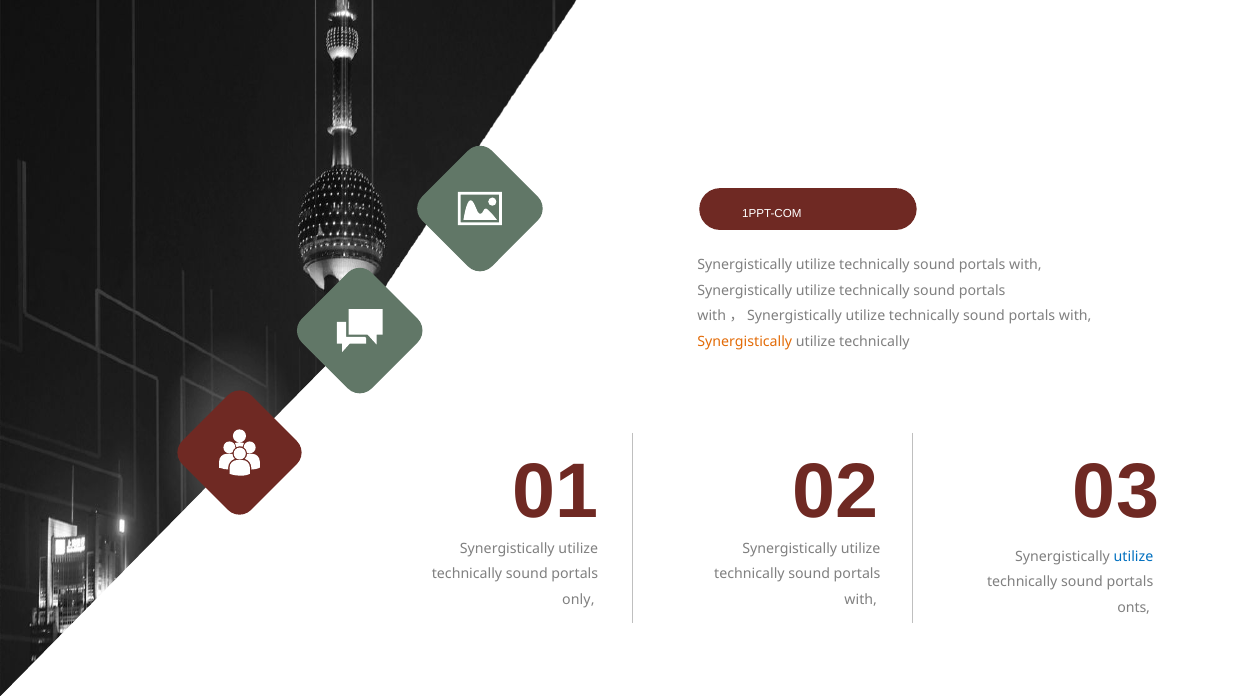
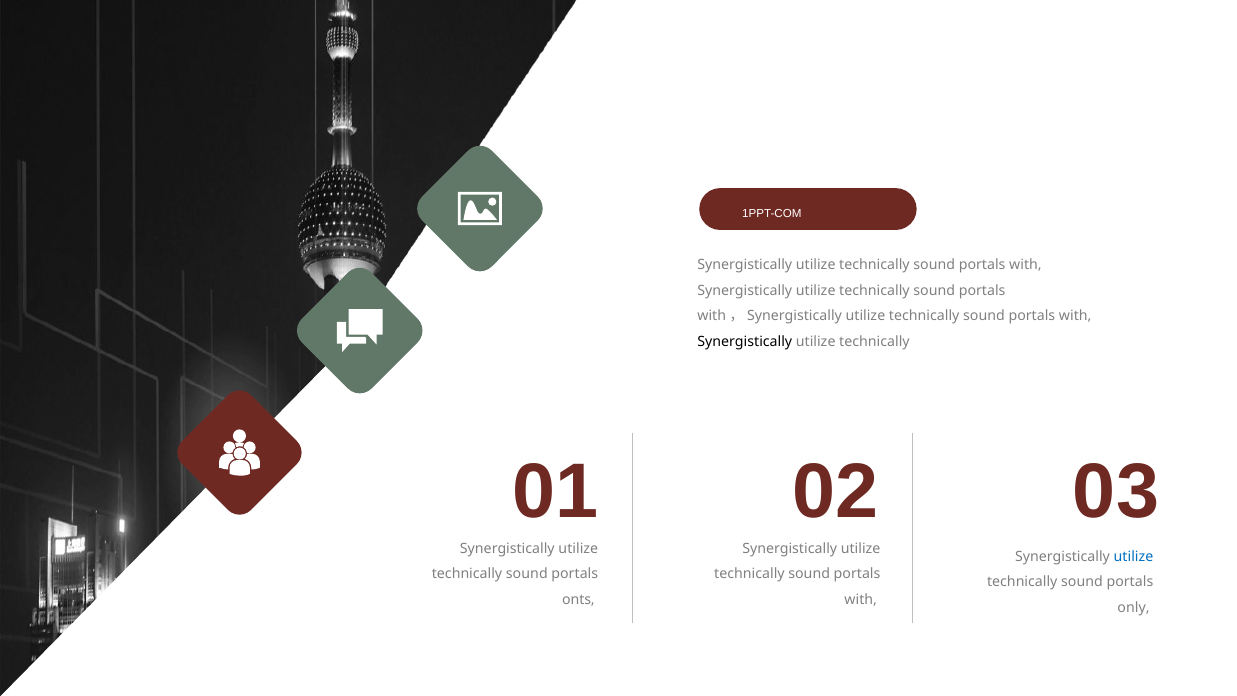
Synergistically colour: orange -> black (745, 342)
only: only -> onts (578, 600)
onts: onts -> only (1134, 607)
